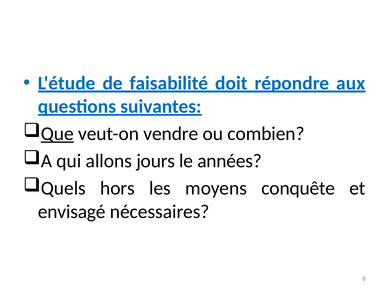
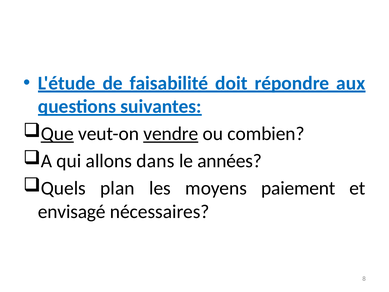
vendre underline: none -> present (171, 134)
jours: jours -> dans (155, 161)
hors: hors -> plan (117, 188)
conquête: conquête -> paiement (298, 188)
